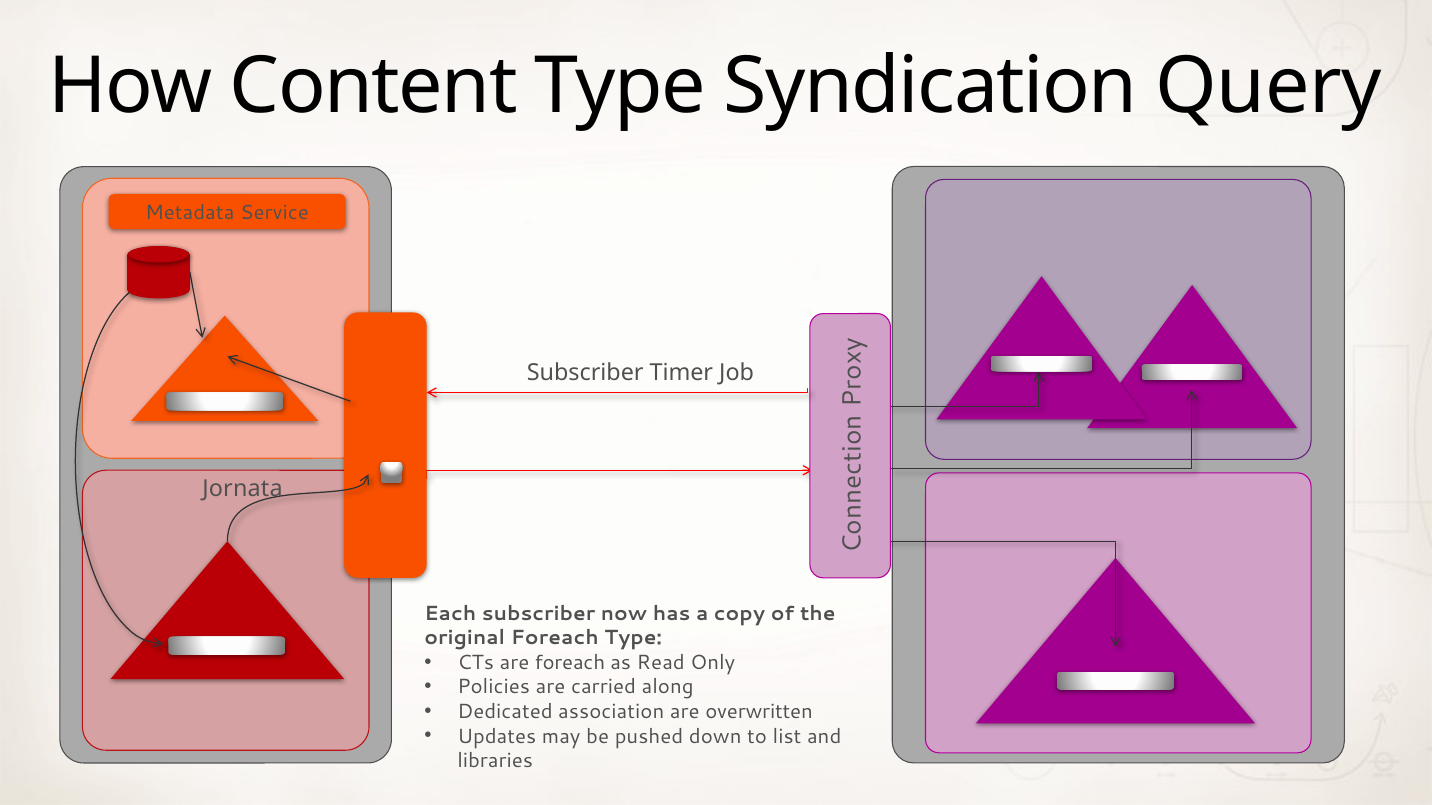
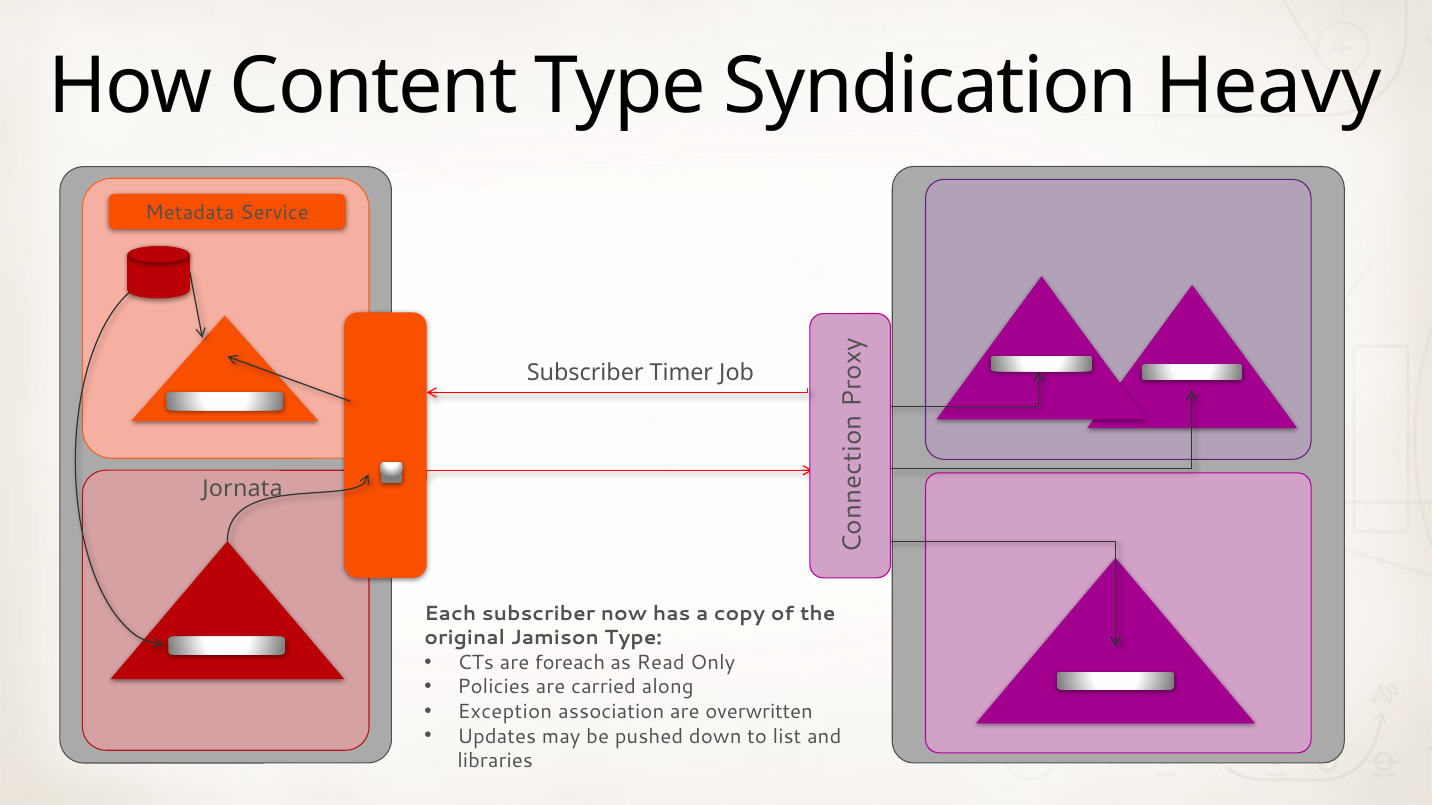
Query: Query -> Heavy (1269, 87)
original Foreach: Foreach -> Jamison (555, 638)
Dedicated: Dedicated -> Exception (505, 712)
